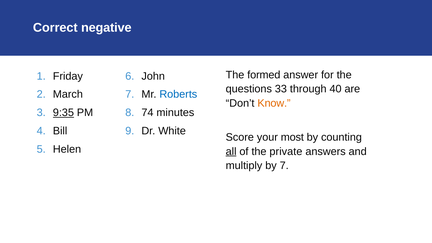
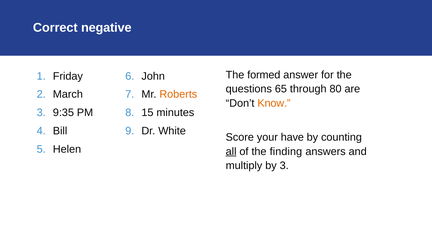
33: 33 -> 65 (281, 89)
40: 40 -> 80 (336, 89)
Roberts colour: blue -> orange (178, 94)
9:35 underline: present -> none (63, 113)
74: 74 -> 15 (147, 113)
most: most -> have (292, 137)
private: private -> finding (286, 151)
by 7: 7 -> 3 (284, 166)
